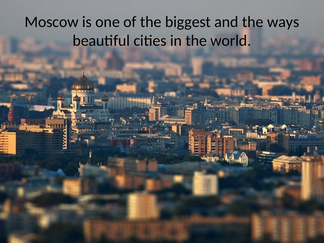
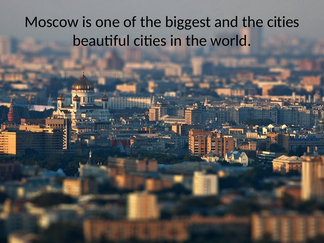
the ways: ways -> cities (283, 22)
